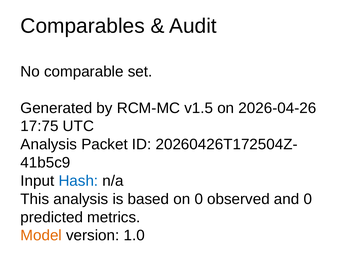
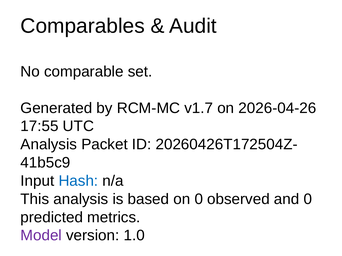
v1.5: v1.5 -> v1.7 (199, 108)
17:75: 17:75 -> 17:55 (39, 126)
Model colour: orange -> purple (41, 236)
